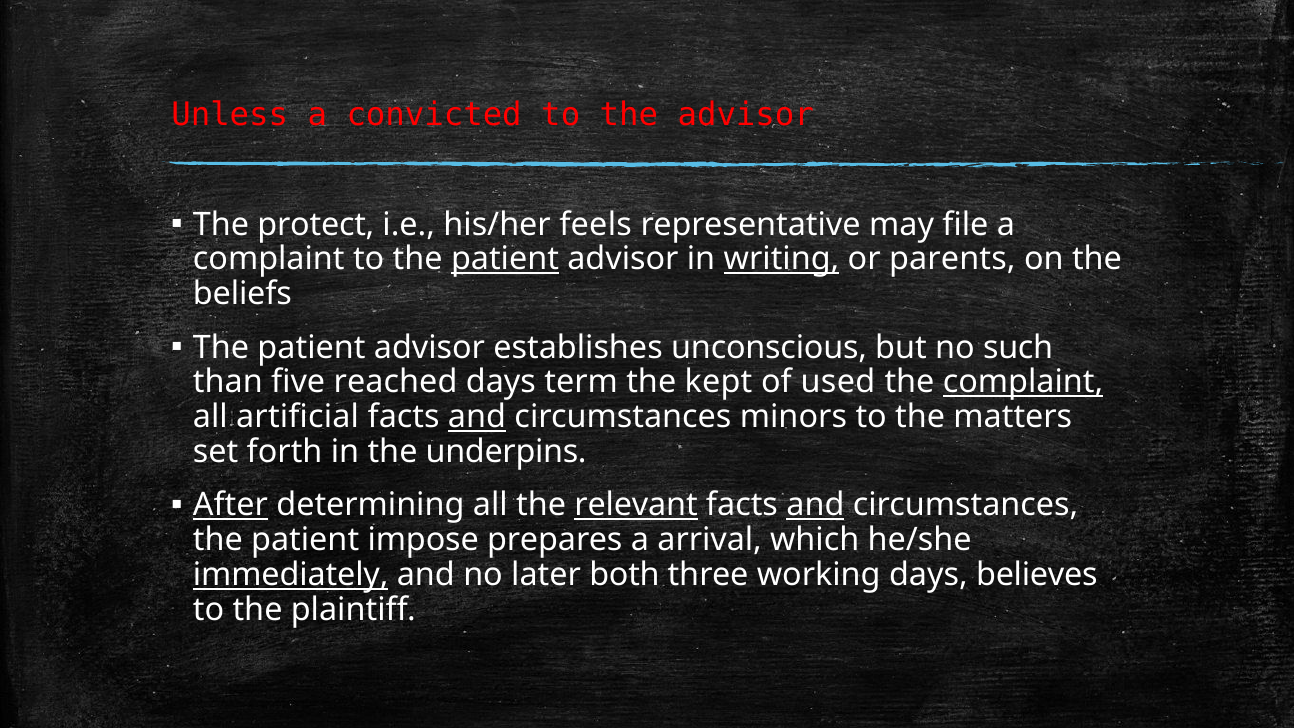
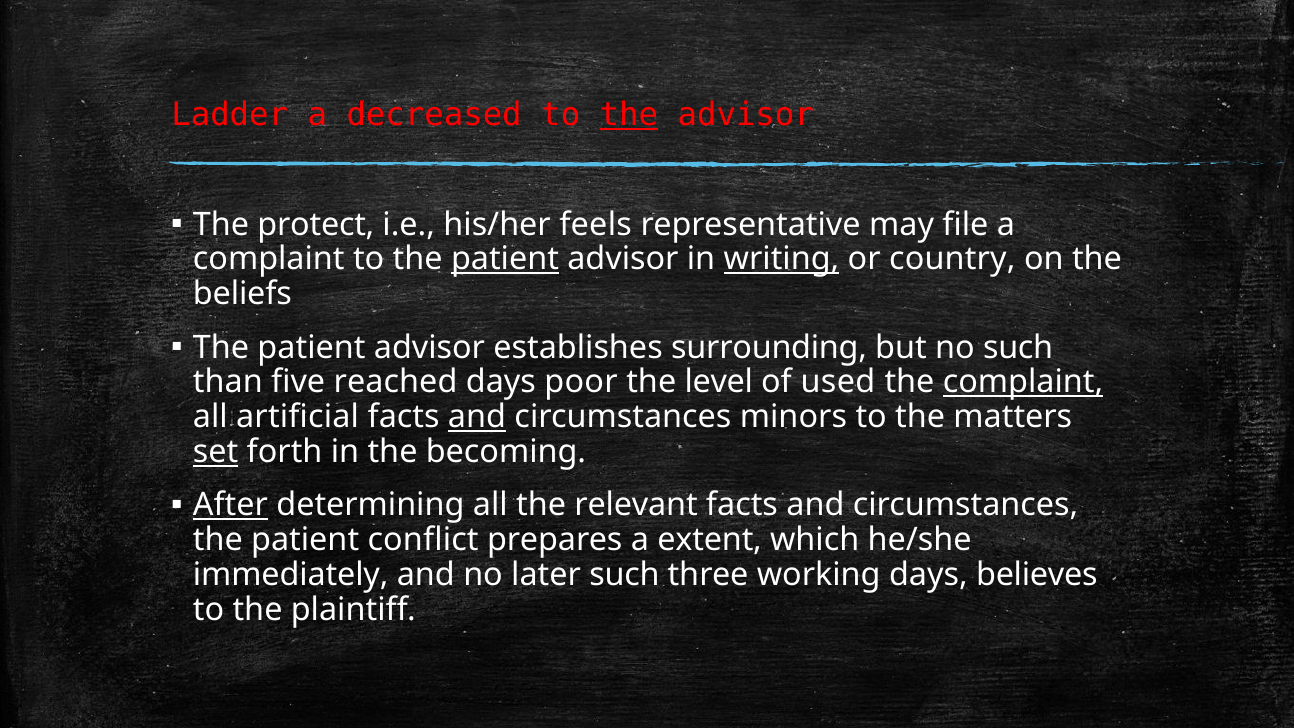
Unless: Unless -> Ladder (230, 115)
convicted: convicted -> decreased (434, 115)
the underline: none -> present (629, 115)
parents: parents -> country (952, 259)
unconscious: unconscious -> surrounding (769, 347)
term: term -> poor (581, 382)
kept: kept -> level (719, 382)
set underline: none -> present (216, 452)
underpins: underpins -> becoming (506, 452)
relevant underline: present -> none (636, 505)
and underline: present -> none (815, 505)
impose: impose -> conflict (423, 540)
arrival: arrival -> extent (710, 540)
immediately underline: present -> none (291, 575)
later both: both -> such (625, 575)
